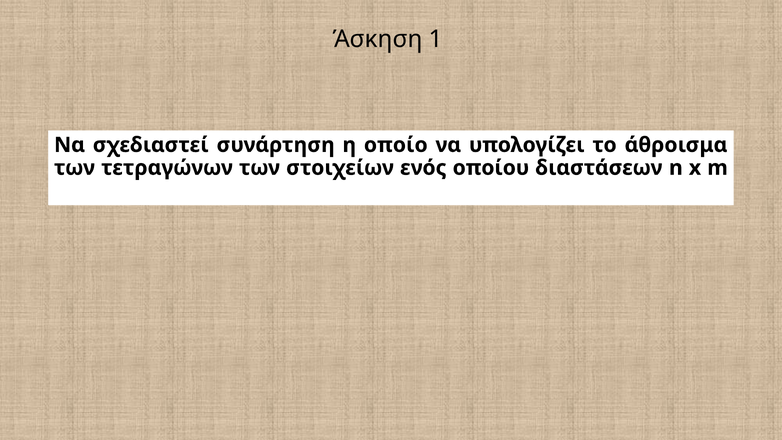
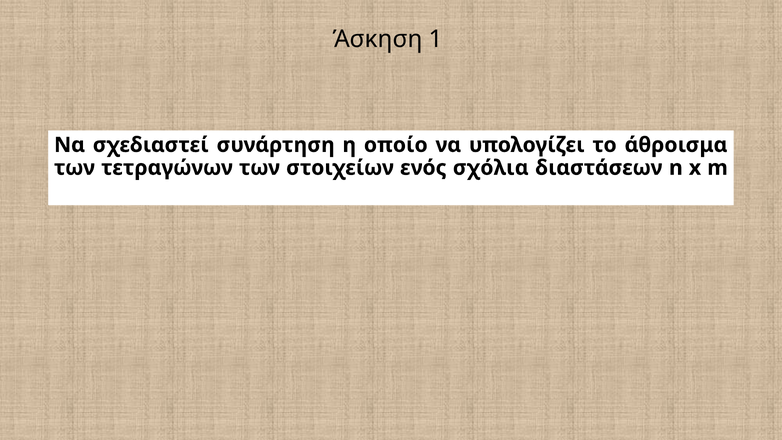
οποίου: οποίου -> σχόλια (491, 168)
